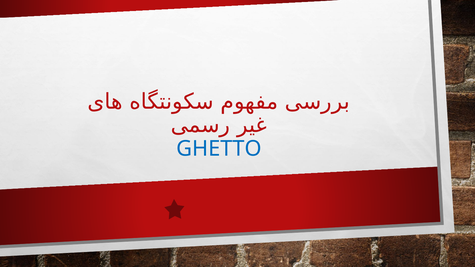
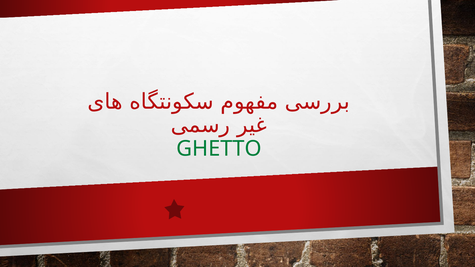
GHETTO colour: blue -> green (219, 149)
